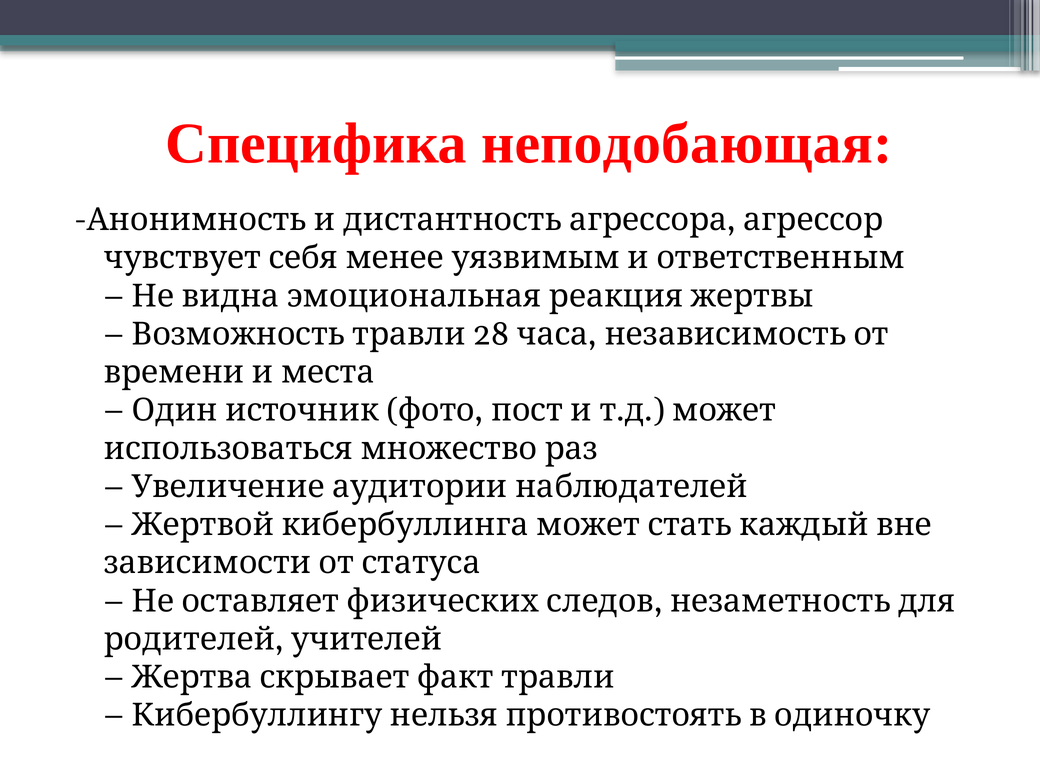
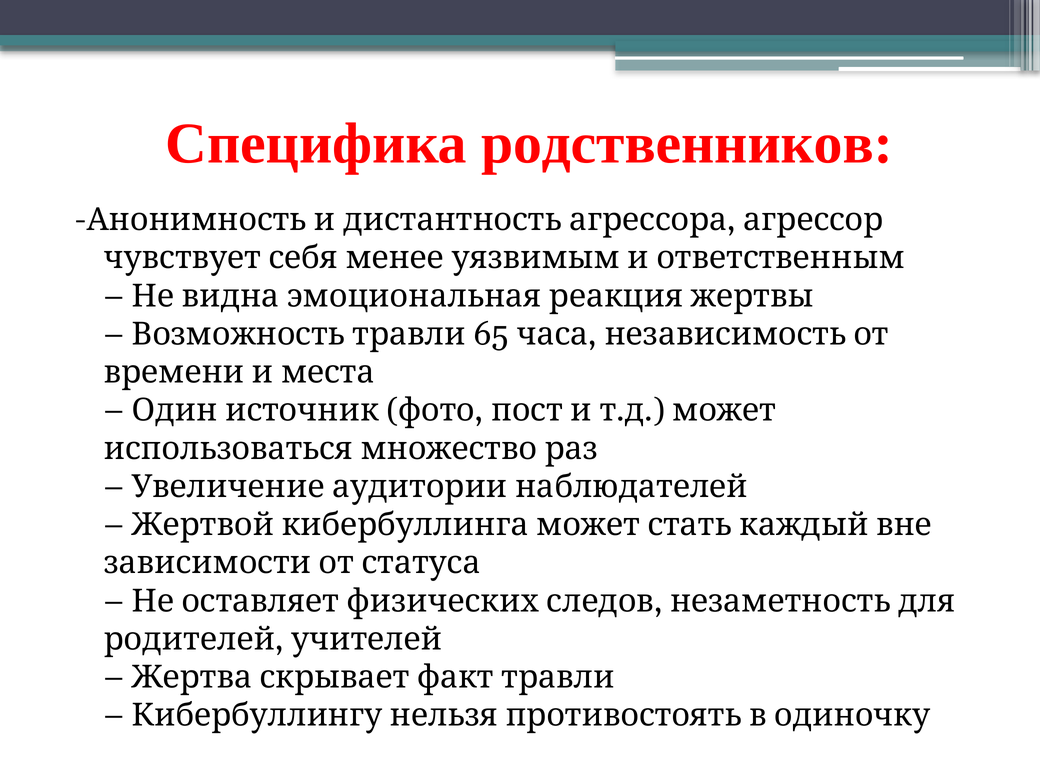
неподобающая: неподобающая -> родственников (687, 143)
28: 28 -> 65 (491, 334)
